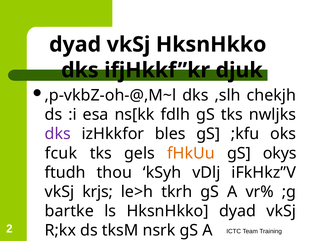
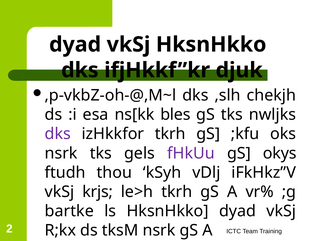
fdlh: fdlh -> bles (175, 115)
izHkkfor bles: bles -> tkrh (170, 134)
fcuk: fcuk -> nsrk (61, 153)
fHkUu colour: orange -> purple (191, 153)
